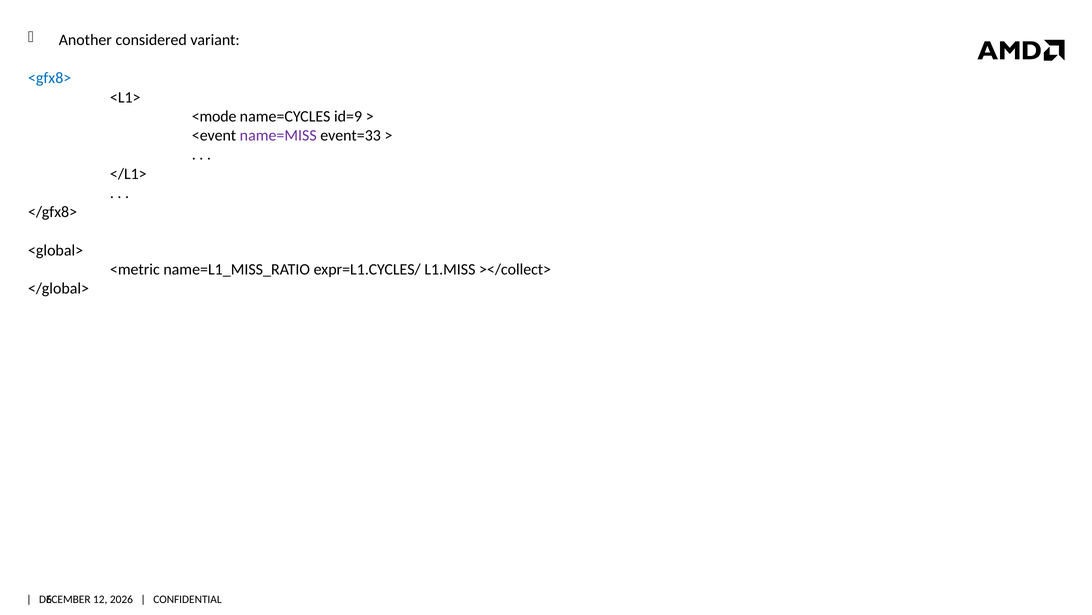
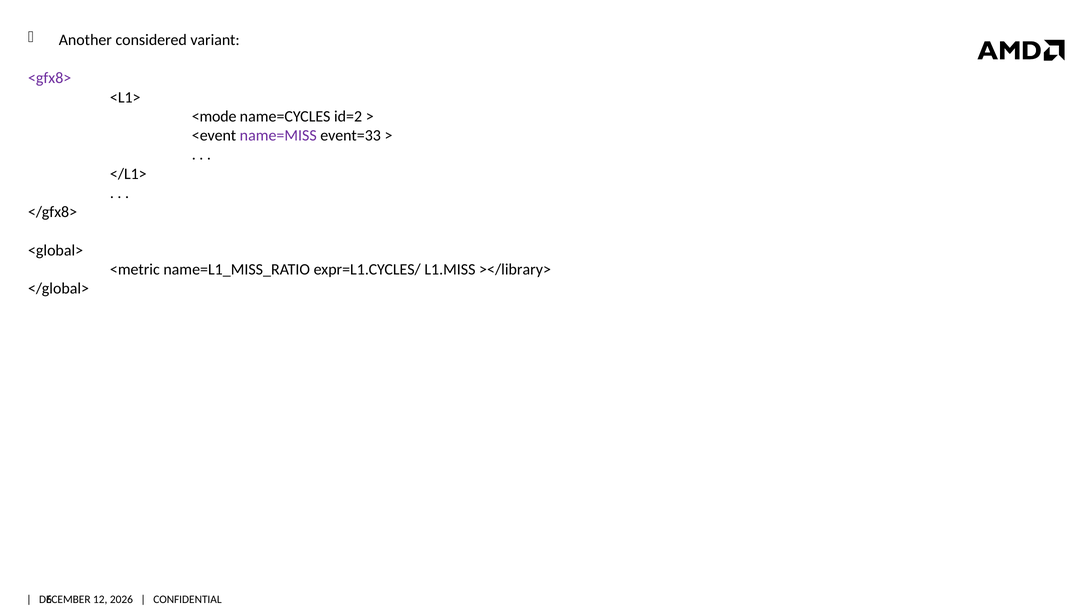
<gfx8> colour: blue -> purple (50, 78)
id=9: id=9 -> id=2 (348, 116)
></collect>: ></collect> -> ></library> (515, 269)
